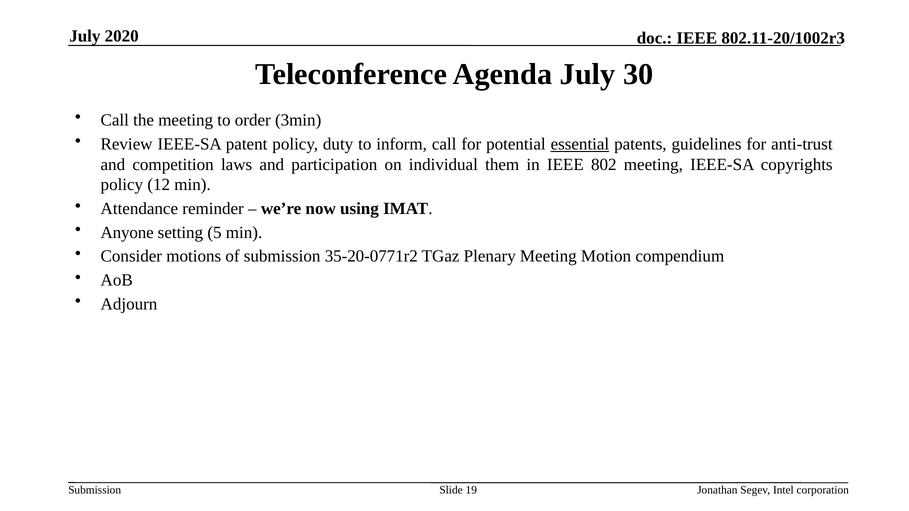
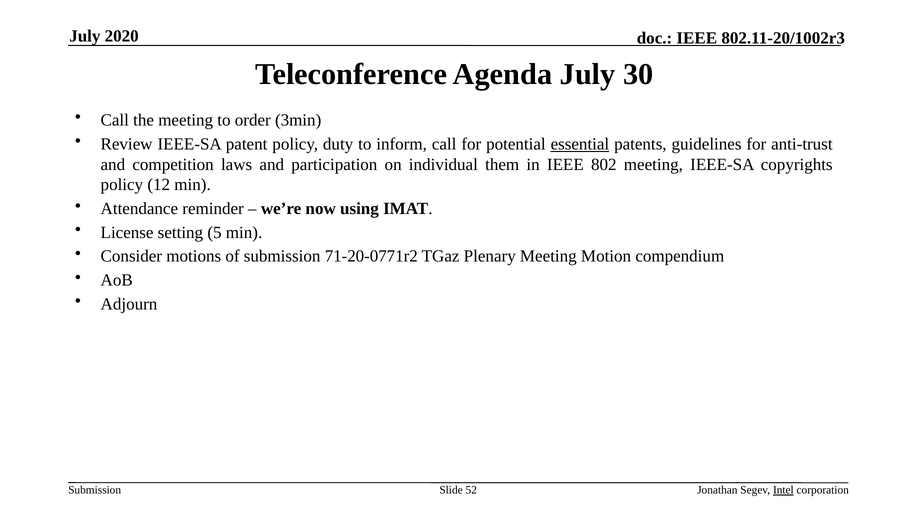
Anyone: Anyone -> License (127, 233)
35-20-0771r2: 35-20-0771r2 -> 71-20-0771r2 (371, 257)
19: 19 -> 52 (471, 490)
Intel underline: none -> present (783, 490)
